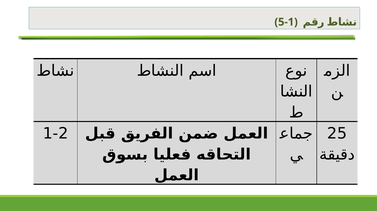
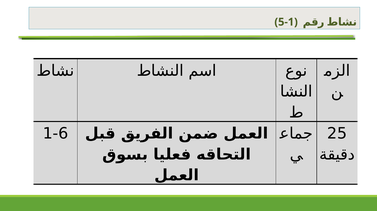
1-2: 1-2 -> 1-6 (56, 134)
